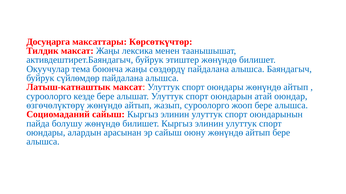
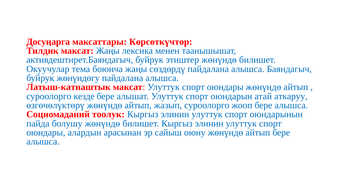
сүйлөмдөр: сүйлөмдөр -> жөнүндөгу (78, 78)
оюндар: оюндар -> аткаруу (291, 97)
Социомаданий сайыш: сайыш -> тоолук (108, 115)
